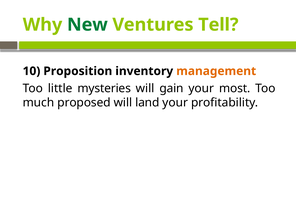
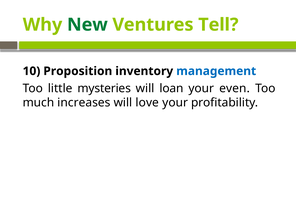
management colour: orange -> blue (216, 71)
gain: gain -> loan (171, 88)
most: most -> even (235, 88)
proposed: proposed -> increases (84, 103)
land: land -> love (147, 103)
